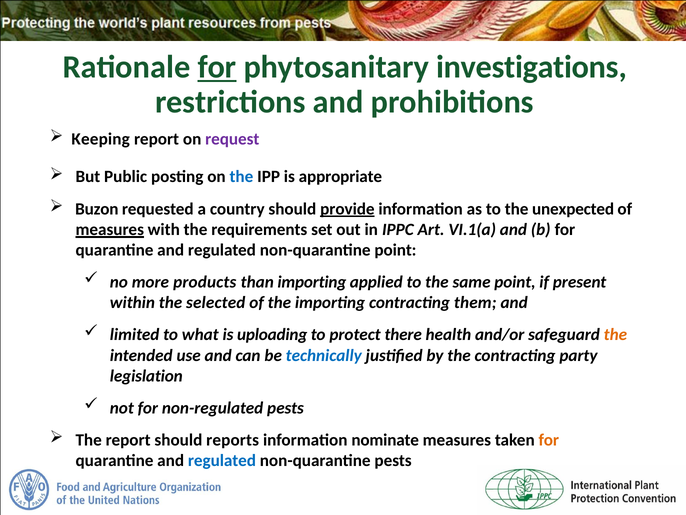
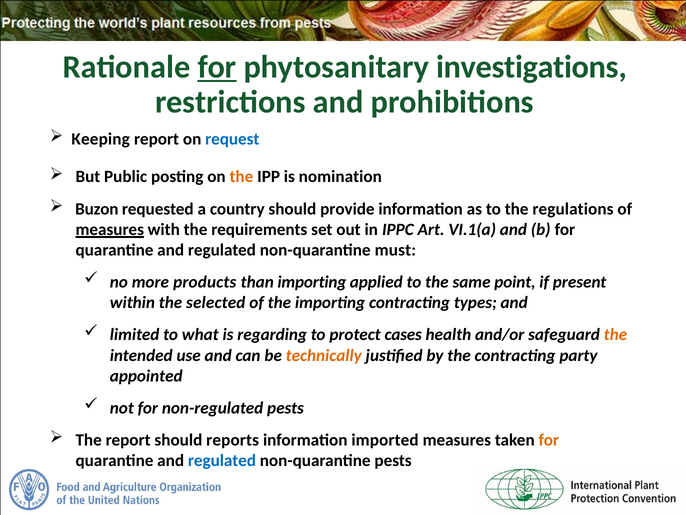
request colour: purple -> blue (232, 139)
the colour: blue -> orange (241, 177)
appropriate: appropriate -> nomination (340, 177)
provide underline: present -> none (347, 209)
unexpected: unexpected -> regulations (573, 209)
non-quarantine point: point -> must (395, 250)
them: them -> types (475, 302)
uploading: uploading -> regarding (272, 334)
there: there -> cases (403, 334)
technically colour: blue -> orange (324, 355)
legislation: legislation -> appointed (146, 376)
nominate: nominate -> imported (385, 440)
